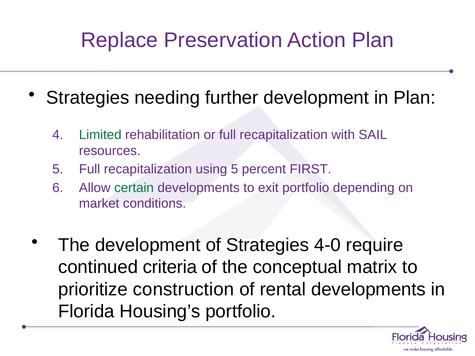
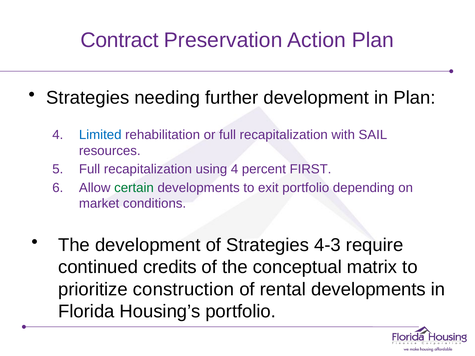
Replace: Replace -> Contract (119, 40)
Limited colour: green -> blue (100, 135)
using 5: 5 -> 4 (235, 169)
4-0: 4-0 -> 4-3 (328, 245)
criteria: criteria -> credits (170, 267)
